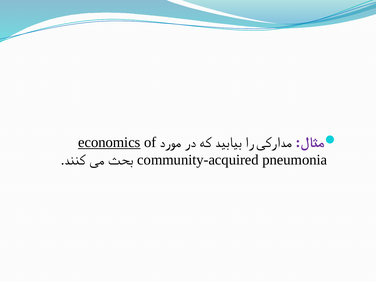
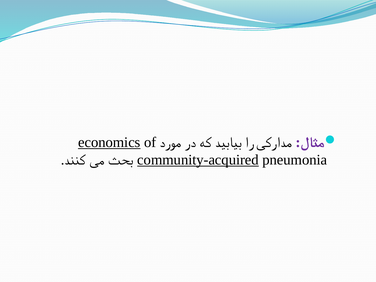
community-acquired underline: none -> present (198, 160)
